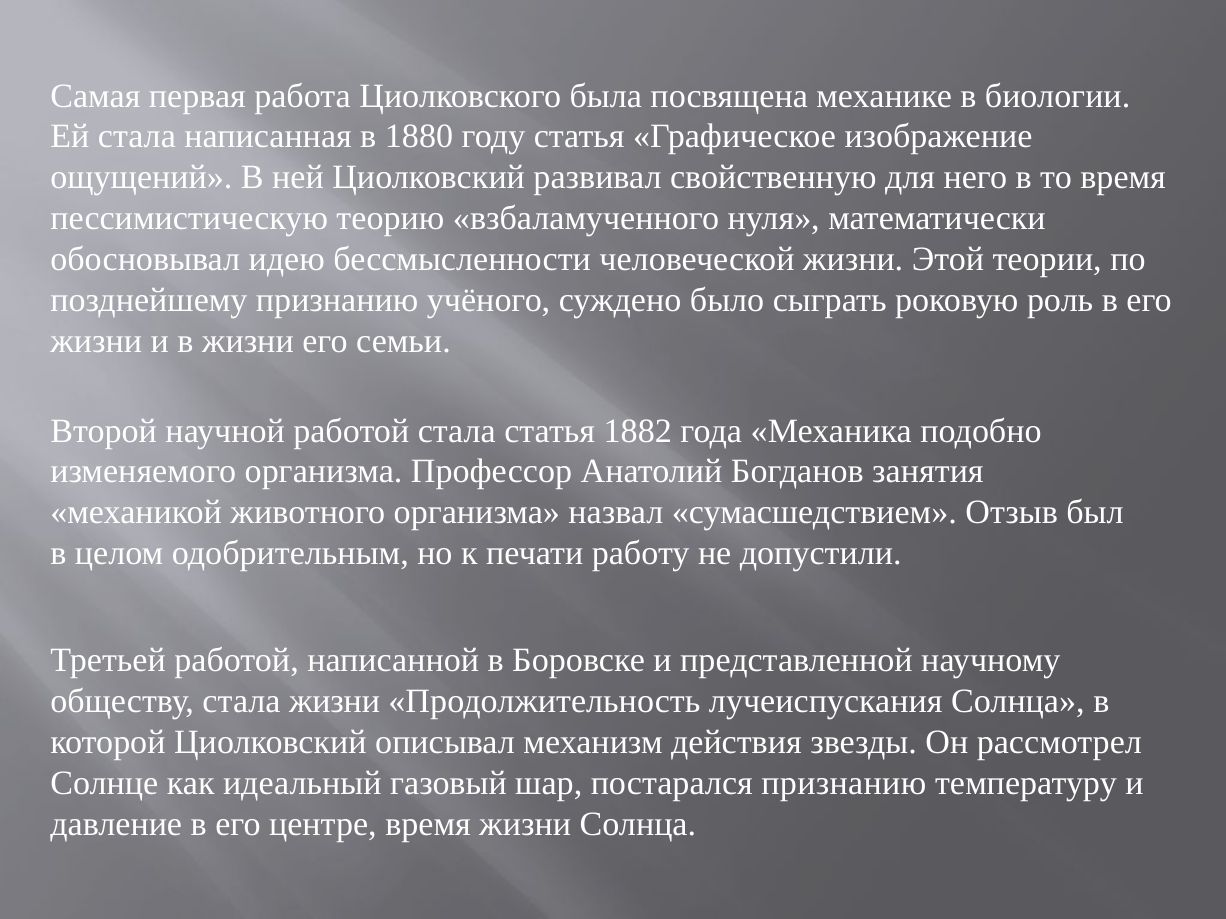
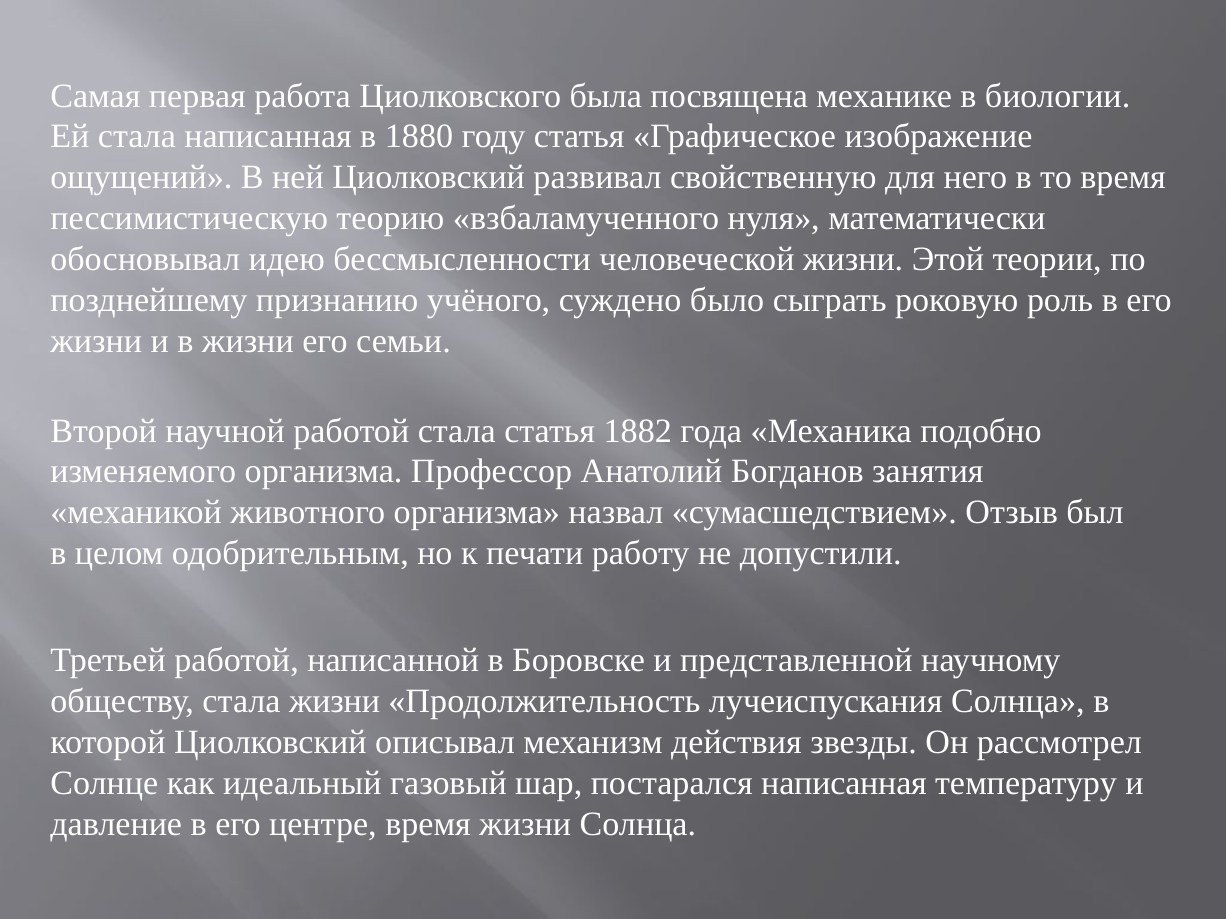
постарался признанию: признанию -> написанная (844, 784)
